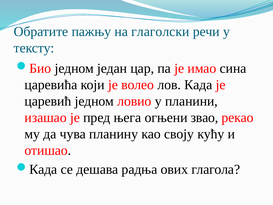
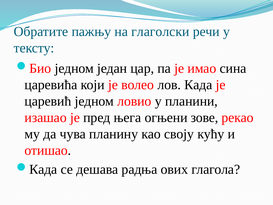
звао: звао -> зове (205, 117)
